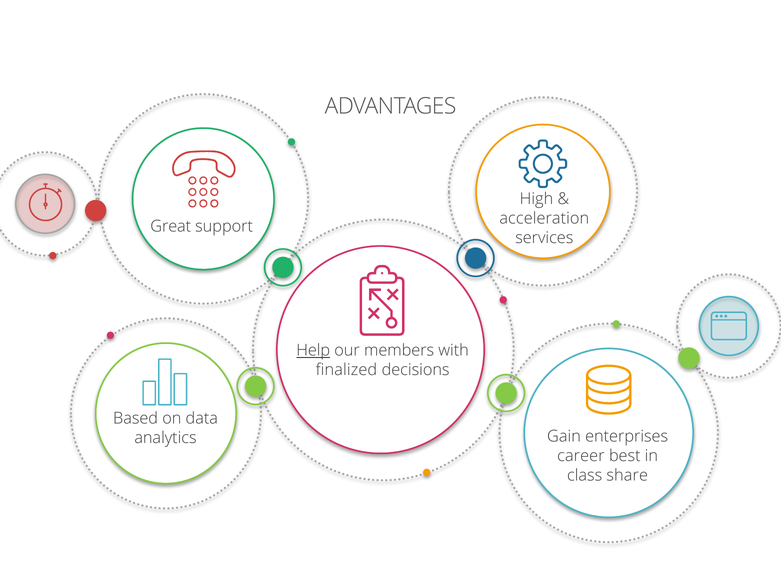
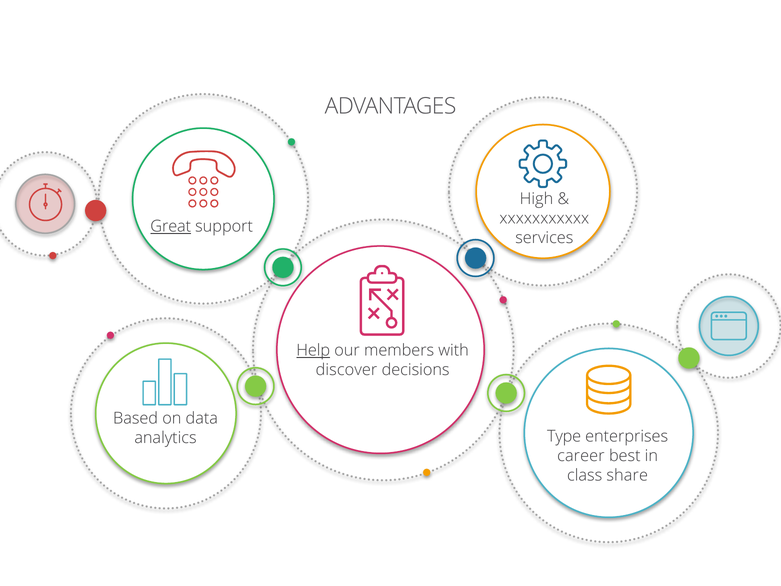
acceleration: acceleration -> xxxxxxxxxxx (544, 218)
Great underline: none -> present (171, 226)
finalized: finalized -> discover (346, 370)
Gain: Gain -> Type (564, 436)
